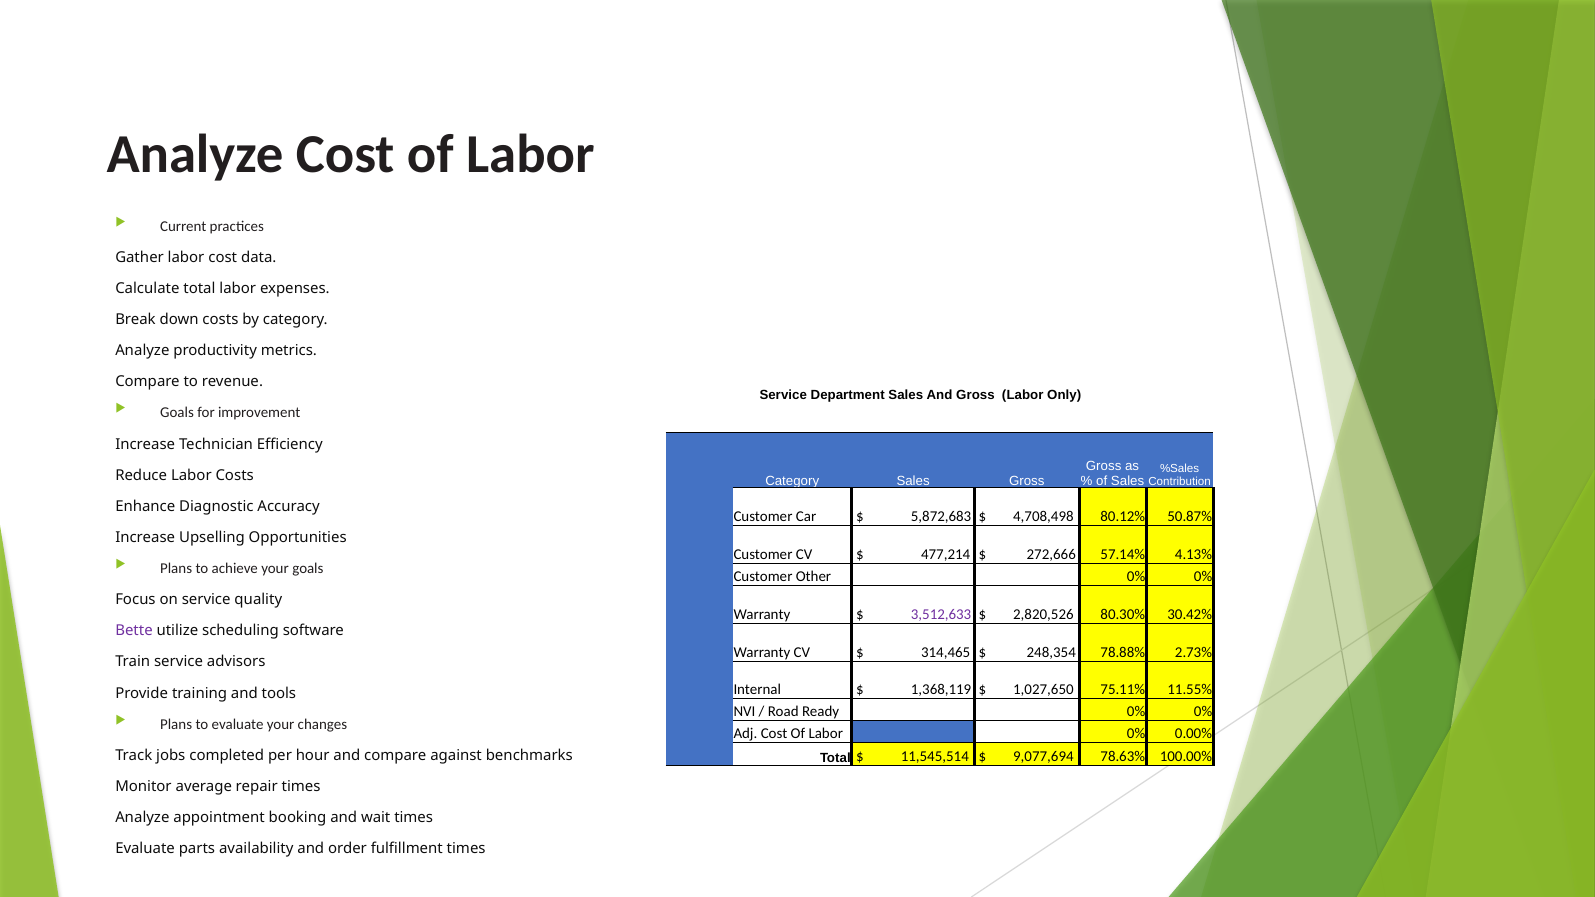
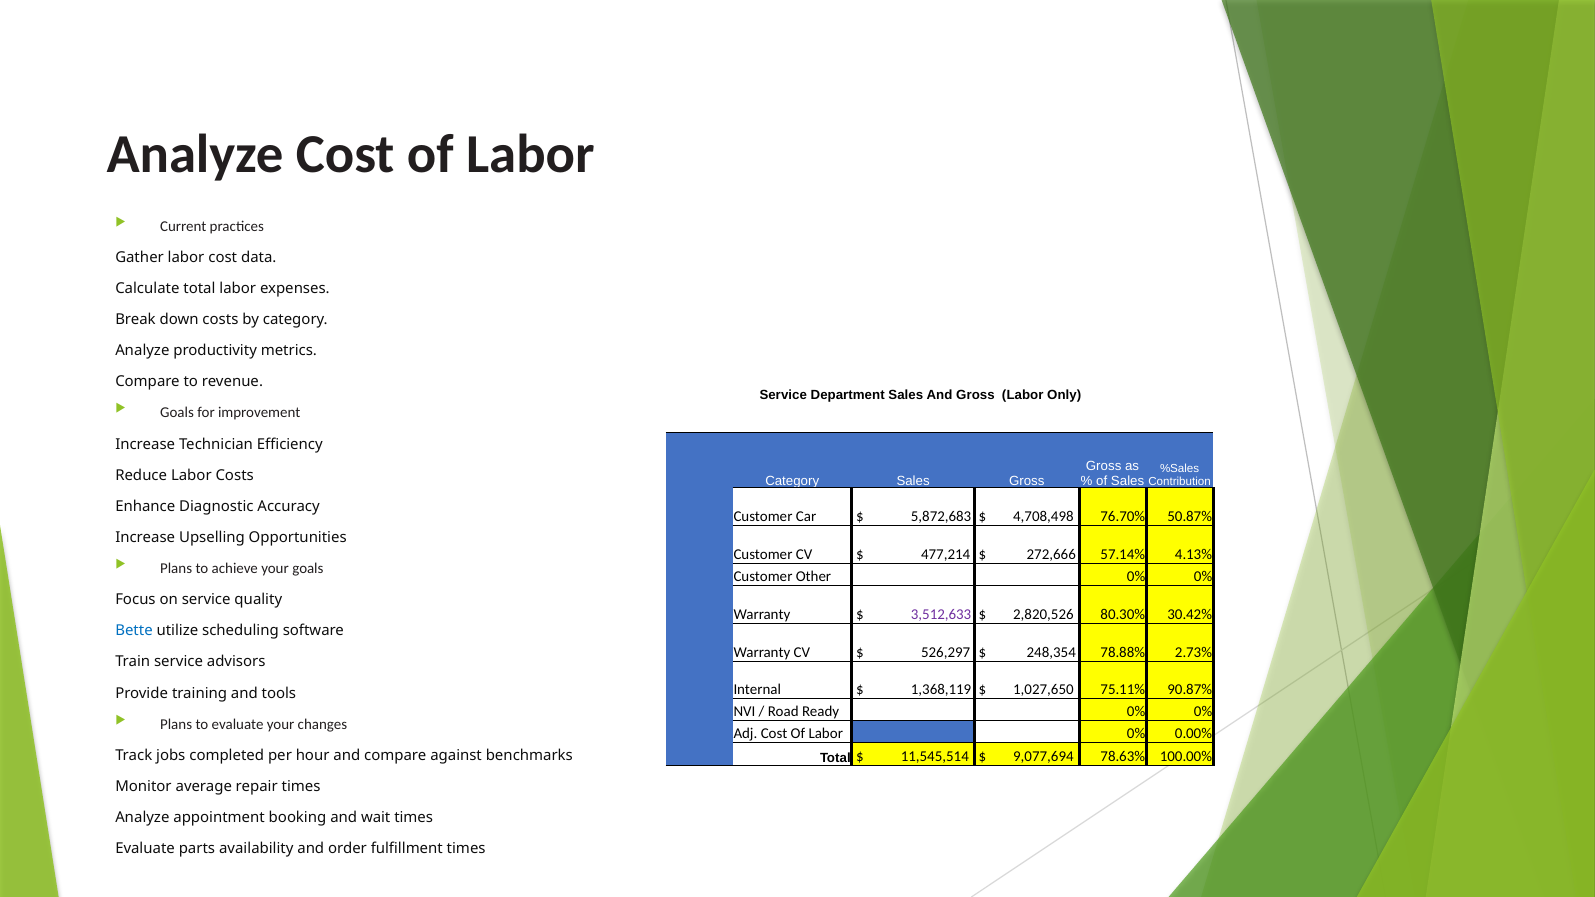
80.12%: 80.12% -> 76.70% (1123, 517)
Bette colour: purple -> blue (134, 631)
314,465: 314,465 -> 526,297 (946, 652)
11.55%: 11.55% -> 90.87% (1190, 690)
